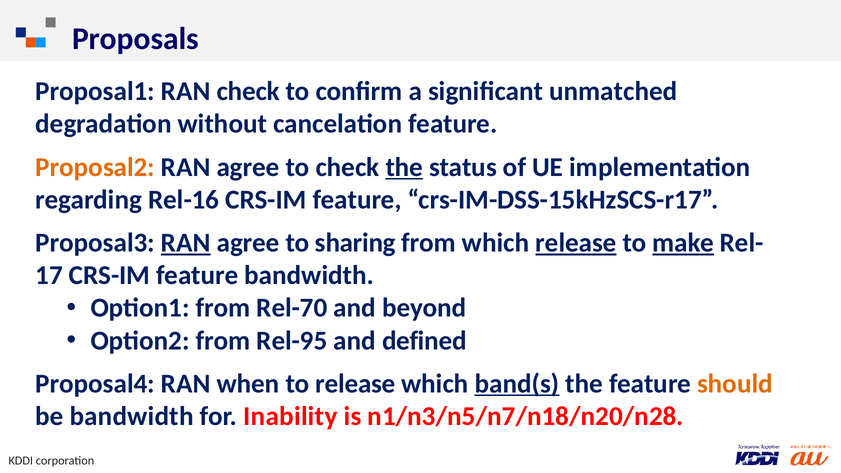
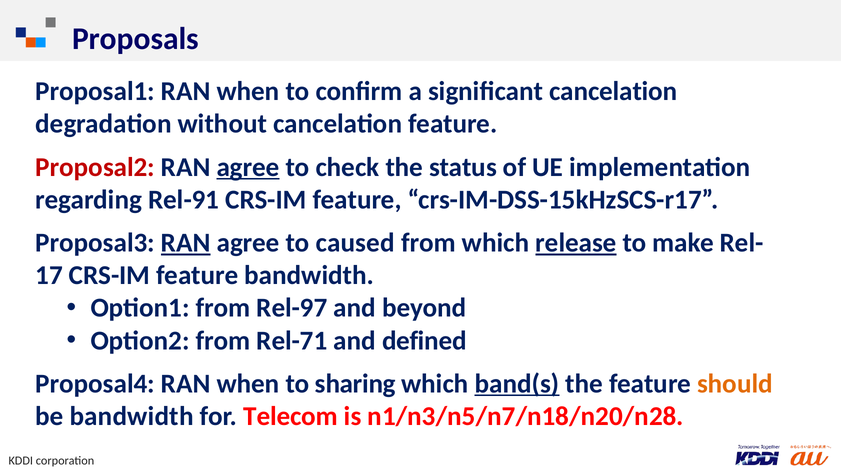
Proposal1 RAN check: check -> when (248, 91)
significant unmatched: unmatched -> cancelation (613, 91)
Proposal2 colour: orange -> red (95, 167)
agree underline: none -> present (248, 167)
the underline: present -> none (404, 167)
Rel-16: Rel-16 -> Rel-91 (184, 200)
sharing: sharing -> caused (355, 243)
make underline: present -> none (683, 243)
Rel-70: Rel-70 -> Rel-97 (292, 308)
Rel-95: Rel-95 -> Rel-71 (292, 341)
to release: release -> sharing (355, 384)
Inability: Inability -> Telecom (291, 416)
